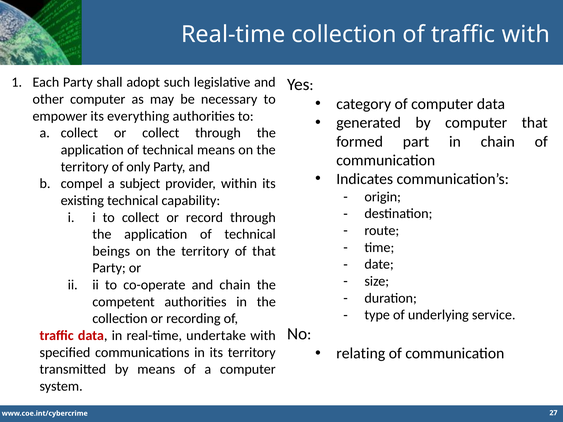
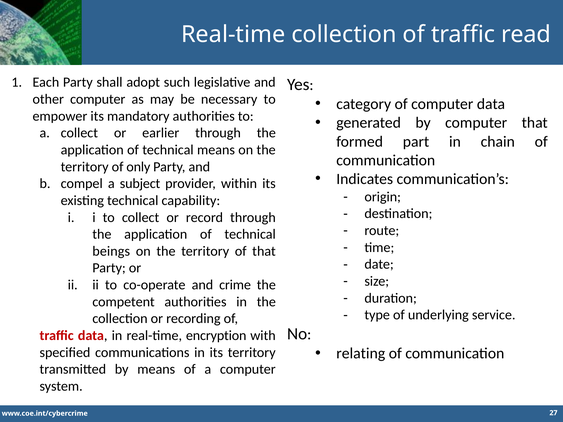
traffic with: with -> read (526, 35)
everything: everything -> mandatory (138, 116)
or collect: collect -> earlier (161, 133)
and chain: chain -> crime (235, 285)
undertake: undertake -> encryption (216, 336)
